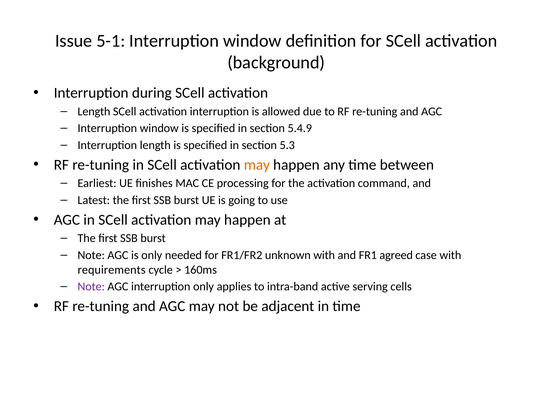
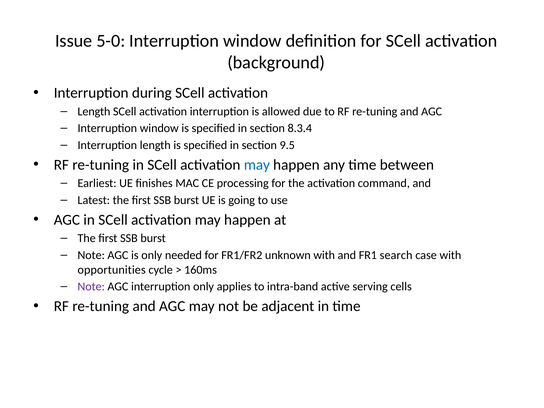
5-1: 5-1 -> 5-0 (111, 41)
5.4.9: 5.4.9 -> 8.3.4 (300, 128)
5.3: 5.3 -> 9.5 (287, 145)
may colour: orange -> blue (257, 165)
agreed: agreed -> search (396, 255)
requirements: requirements -> opportunities (112, 270)
